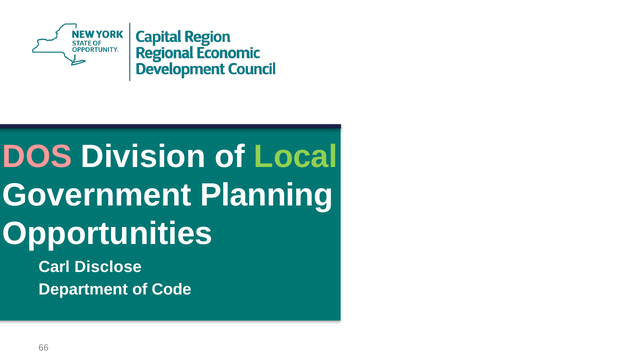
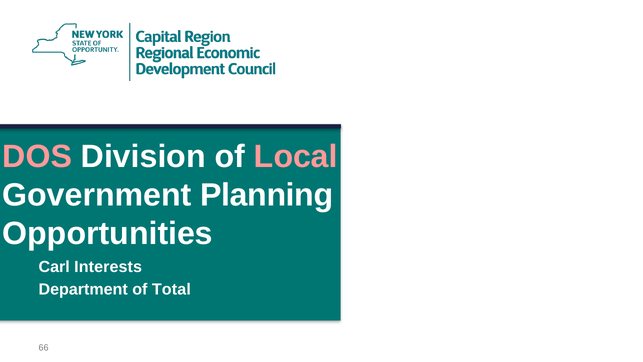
Local colour: light green -> pink (296, 157)
Disclose: Disclose -> Interests (108, 267)
Code: Code -> Total (171, 289)
